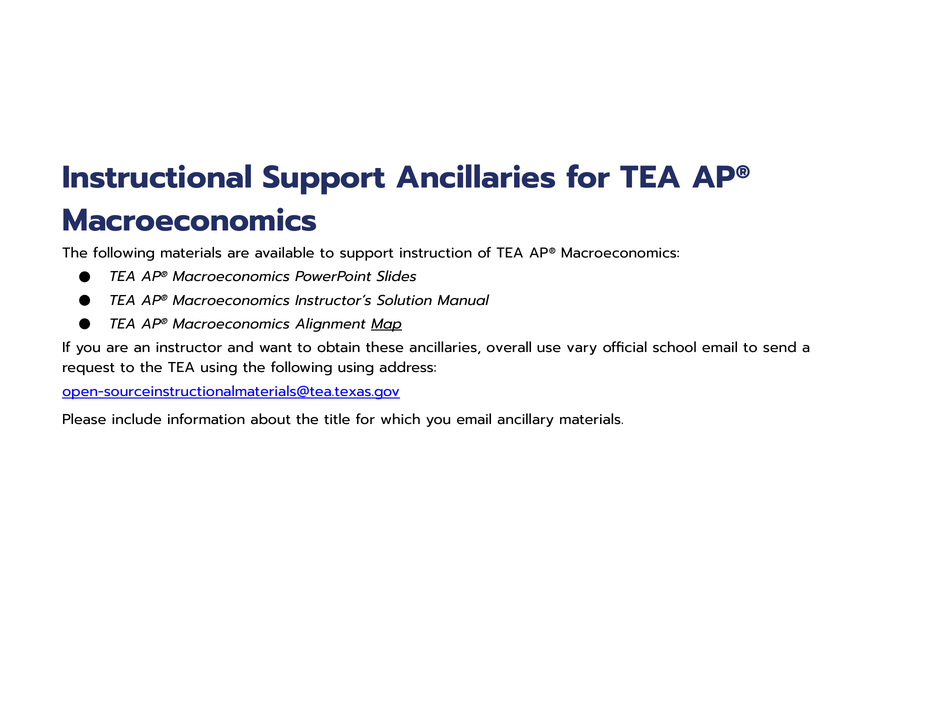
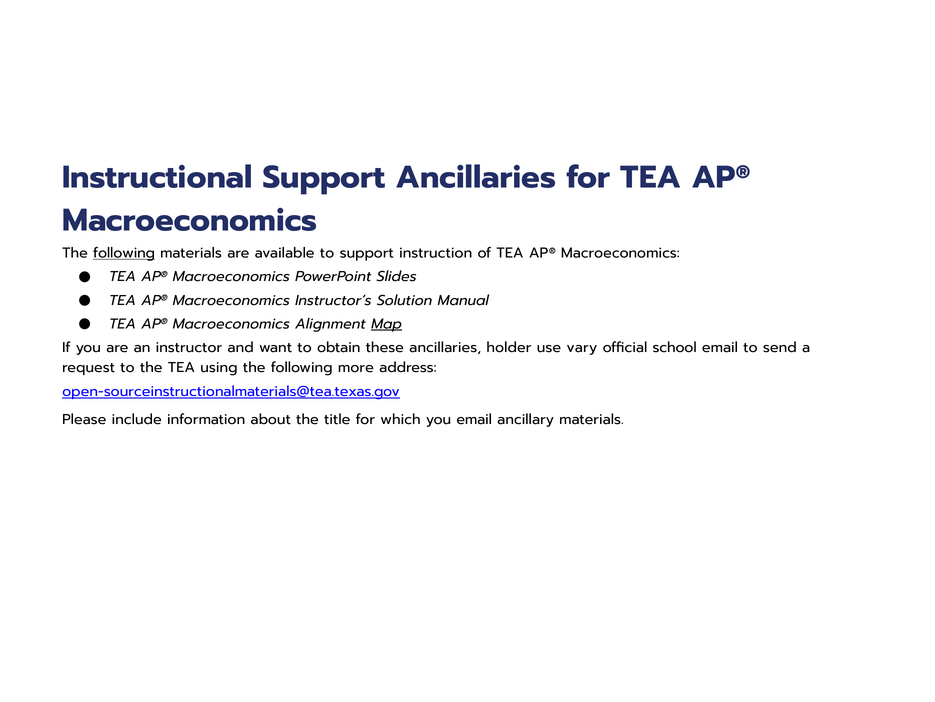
following underline: none -> present (124, 253)
overall: overall -> holder (509, 347)
following using: using -> more (356, 367)
